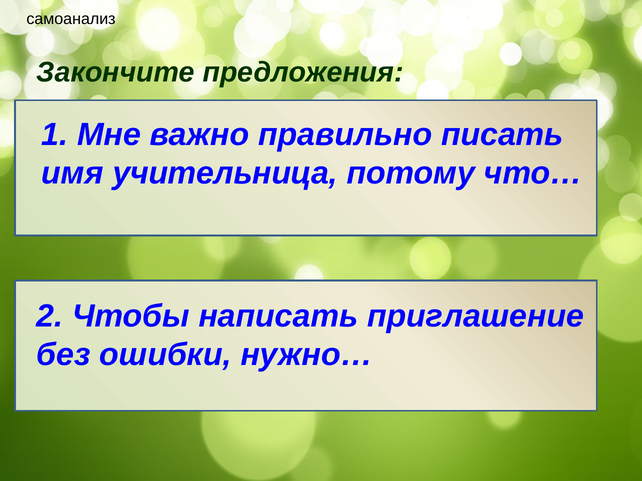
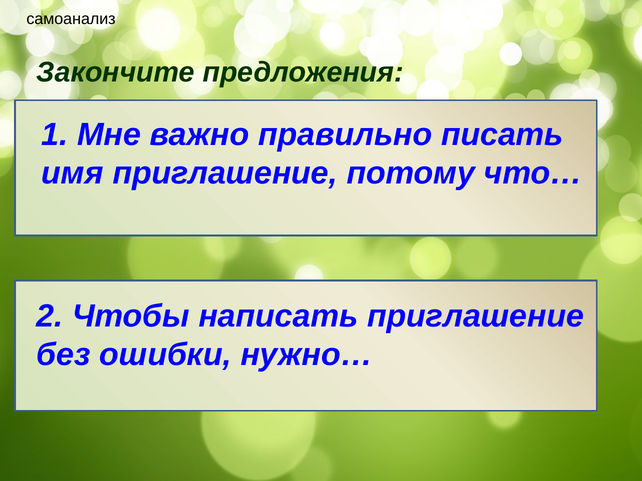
имя учительница: учительница -> приглашение (225, 174)
